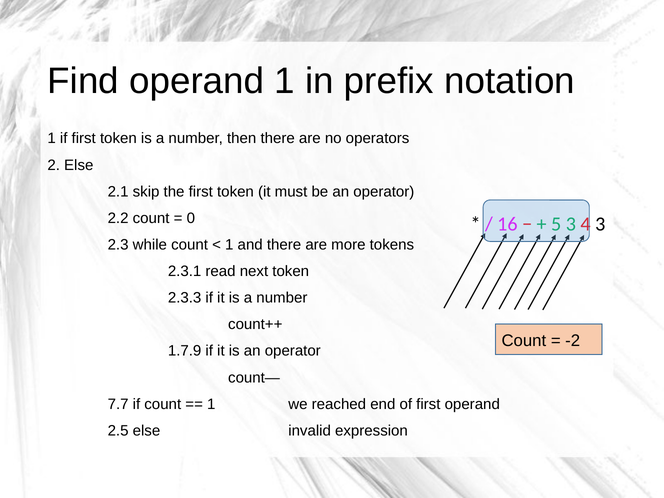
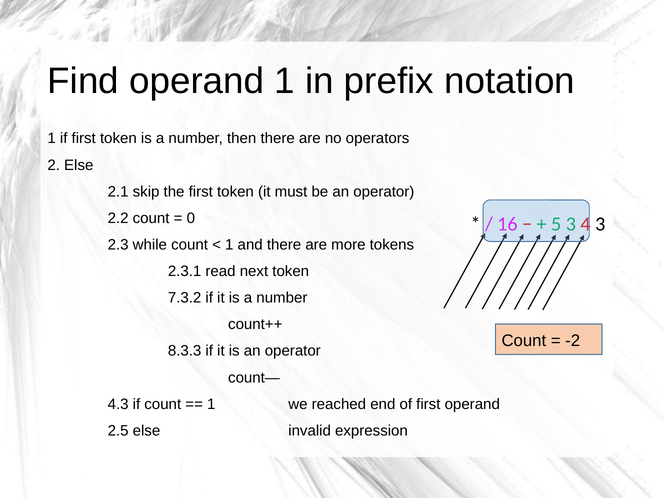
2.3.3: 2.3.3 -> 7.3.2 (185, 298)
1.7.9: 1.7.9 -> 8.3.3 (185, 351)
7.7: 7.7 -> 4.3 (118, 404)
